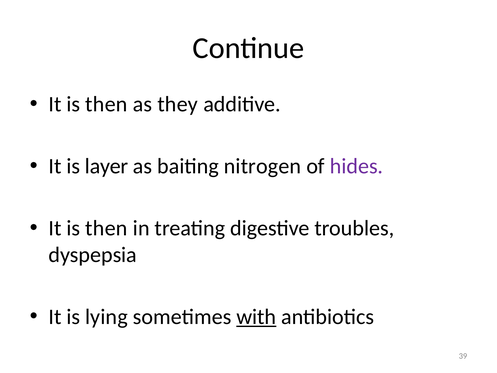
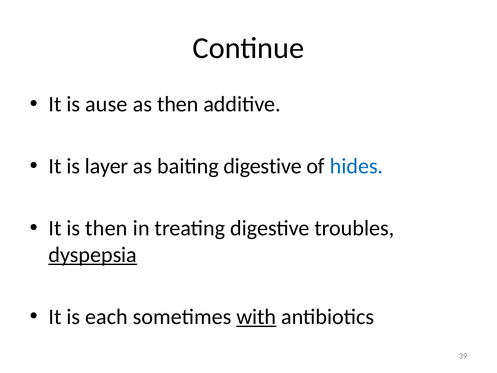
then: then -> ause (106, 104)
as they: they -> then (178, 104)
baiting nitrogen: nitrogen -> digestive (263, 166)
hides colour: purple -> blue (356, 166)
dyspepsia underline: none -> present (93, 255)
lying: lying -> each (106, 317)
